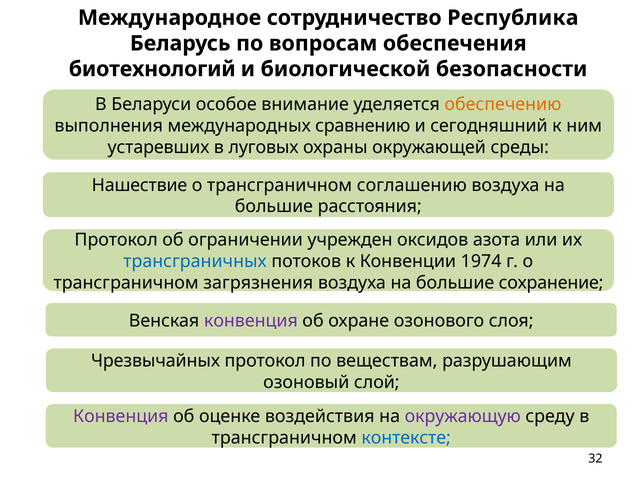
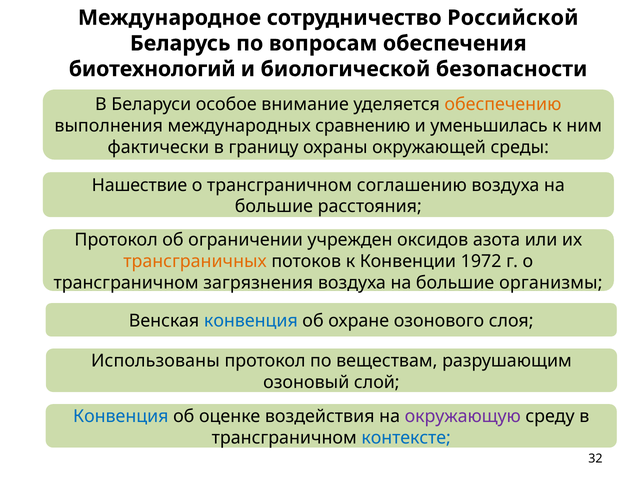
Республика: Республика -> Российской (513, 18)
сегодняшний: сегодняшний -> уменьшилась (489, 126)
устаревших: устаревших -> фактически (158, 147)
луговых: луговых -> границу (264, 147)
трансграничных colour: blue -> orange (195, 261)
1974: 1974 -> 1972 (481, 261)
сохранение: сохранение -> организмы (551, 283)
конвенция colour: purple -> blue (251, 321)
Чрезвычайных: Чрезвычайных -> Использованы (155, 361)
Конвенция colour: purple -> blue (121, 416)
